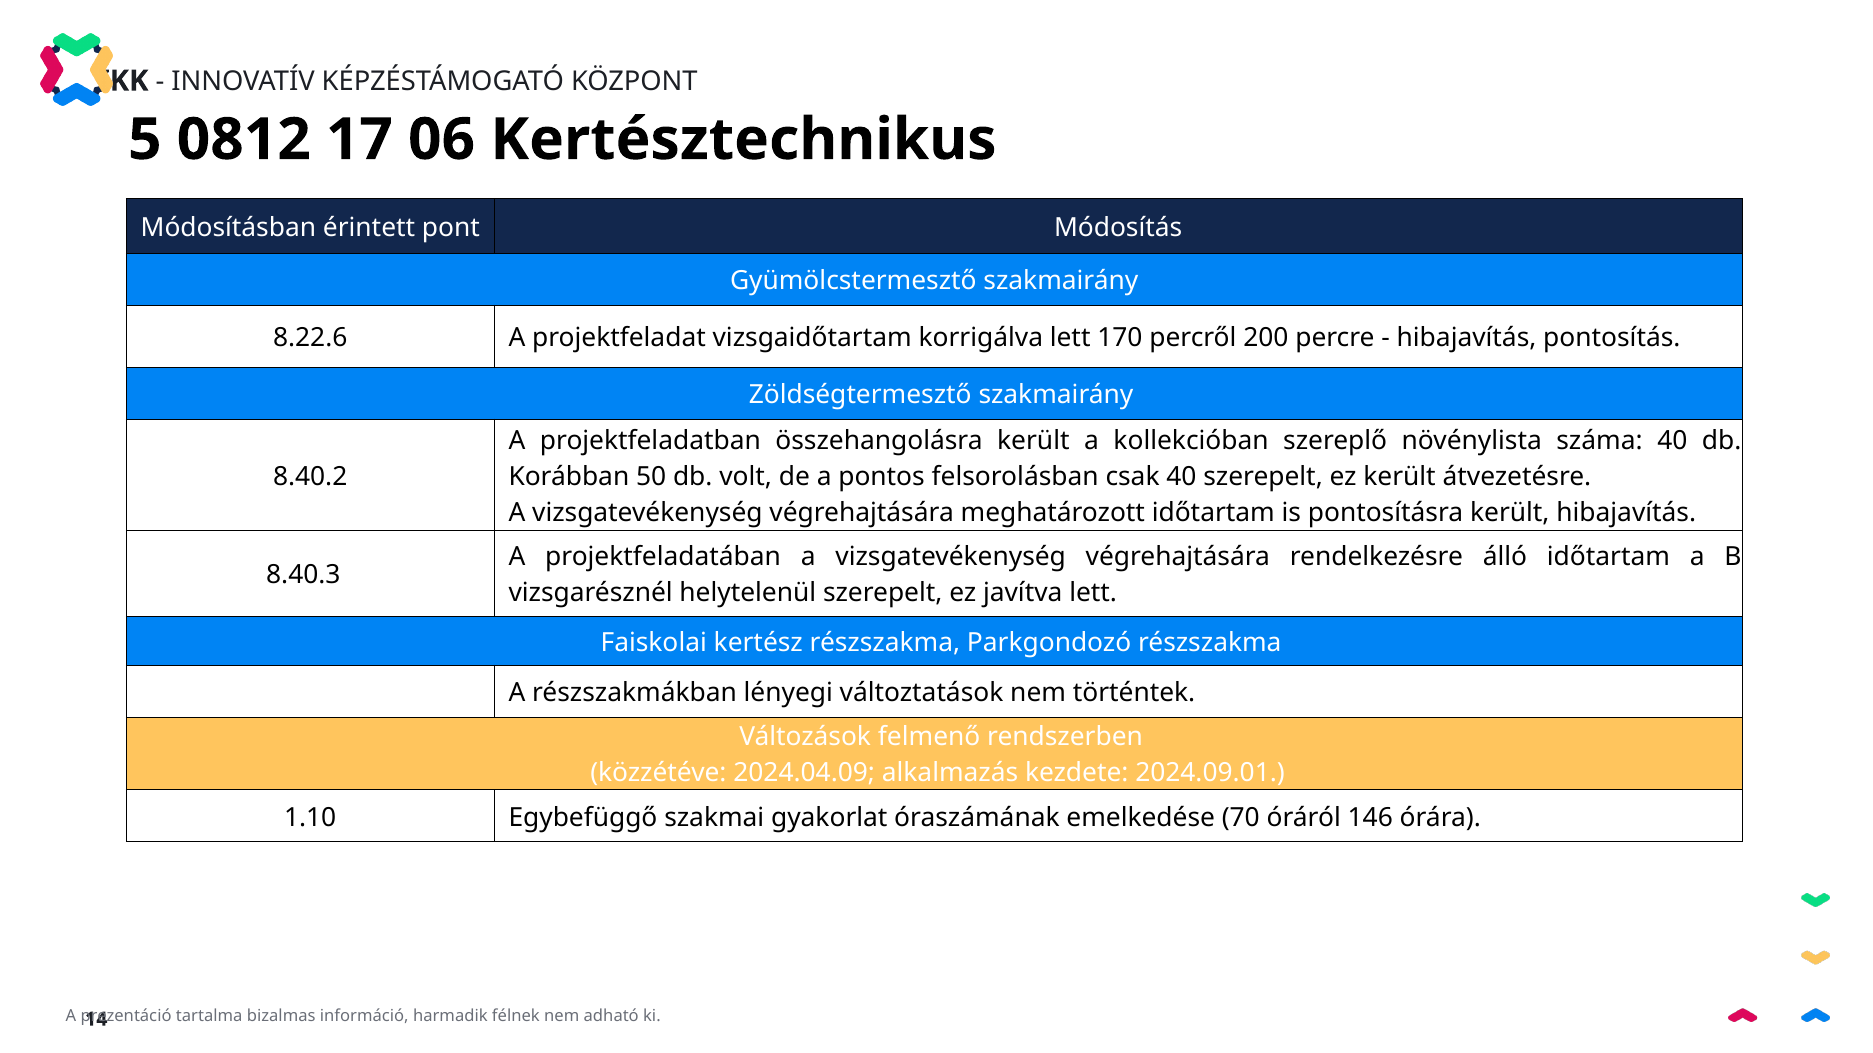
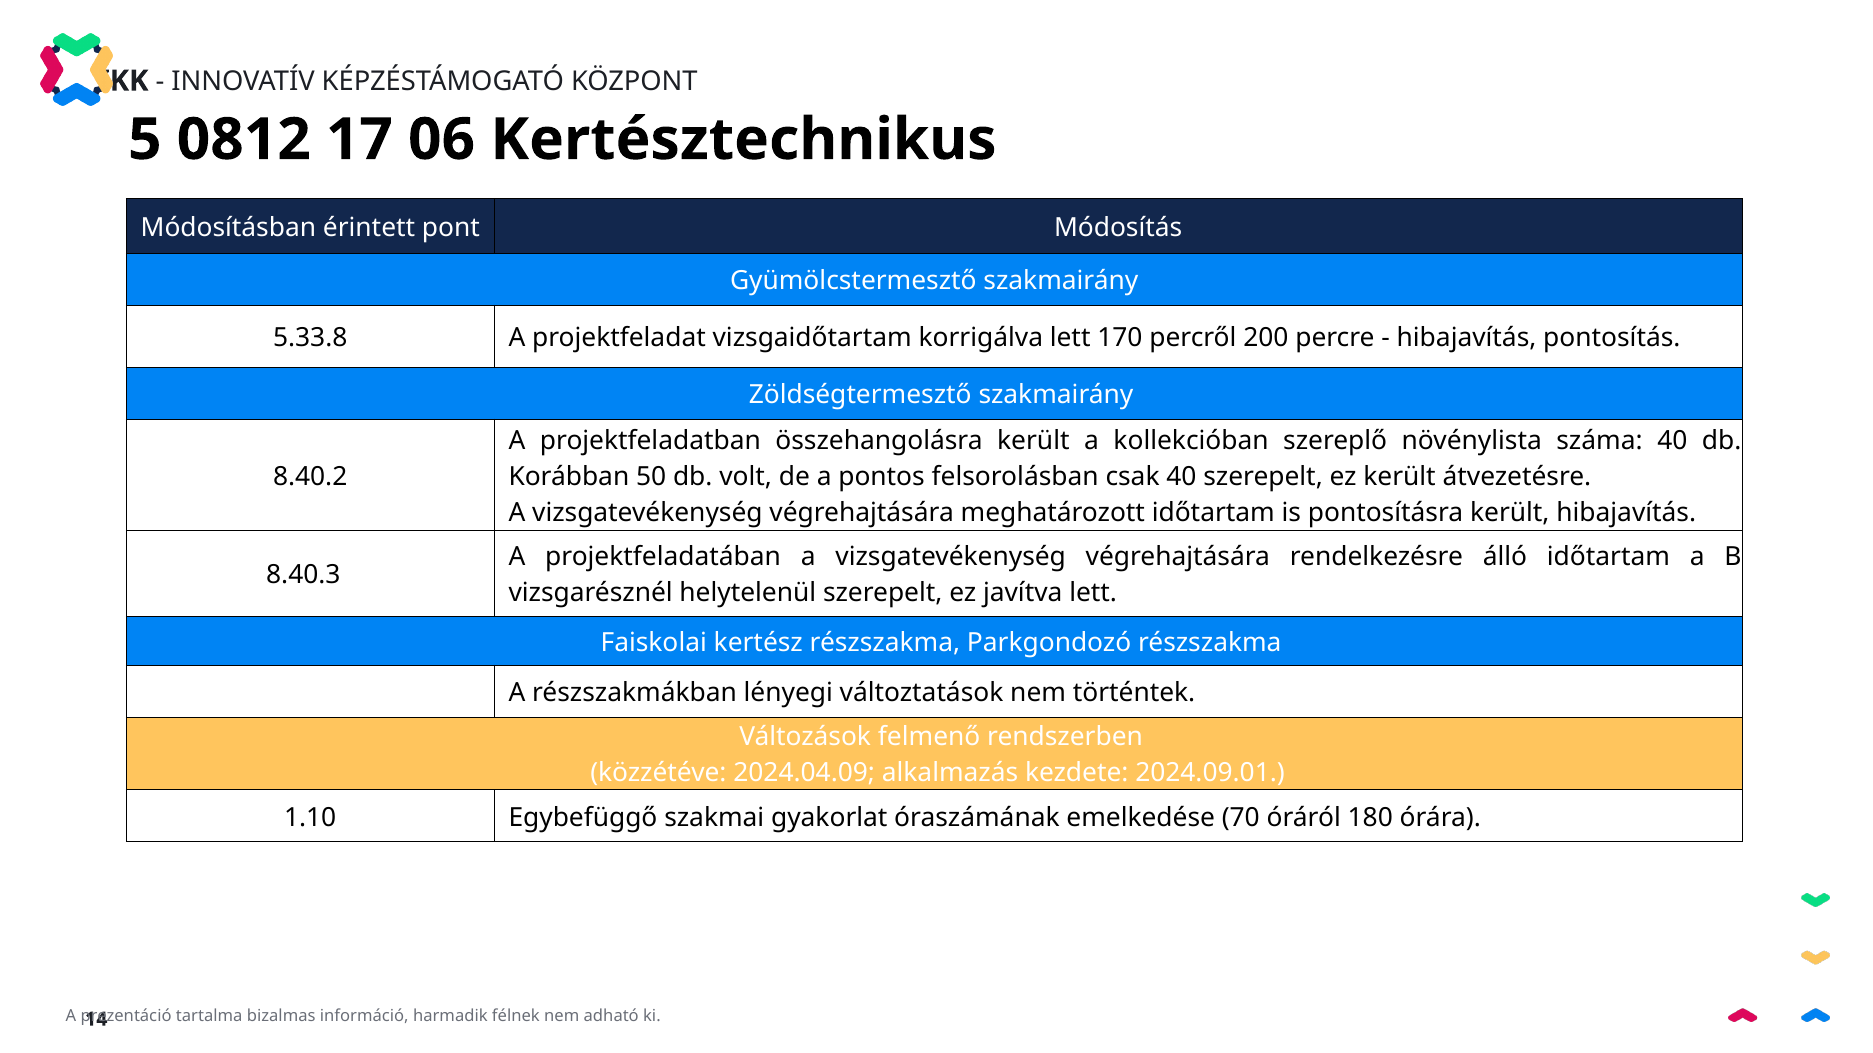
8.22.6: 8.22.6 -> 5.33.8 (310, 338)
146: 146 -> 180 (1370, 818)
